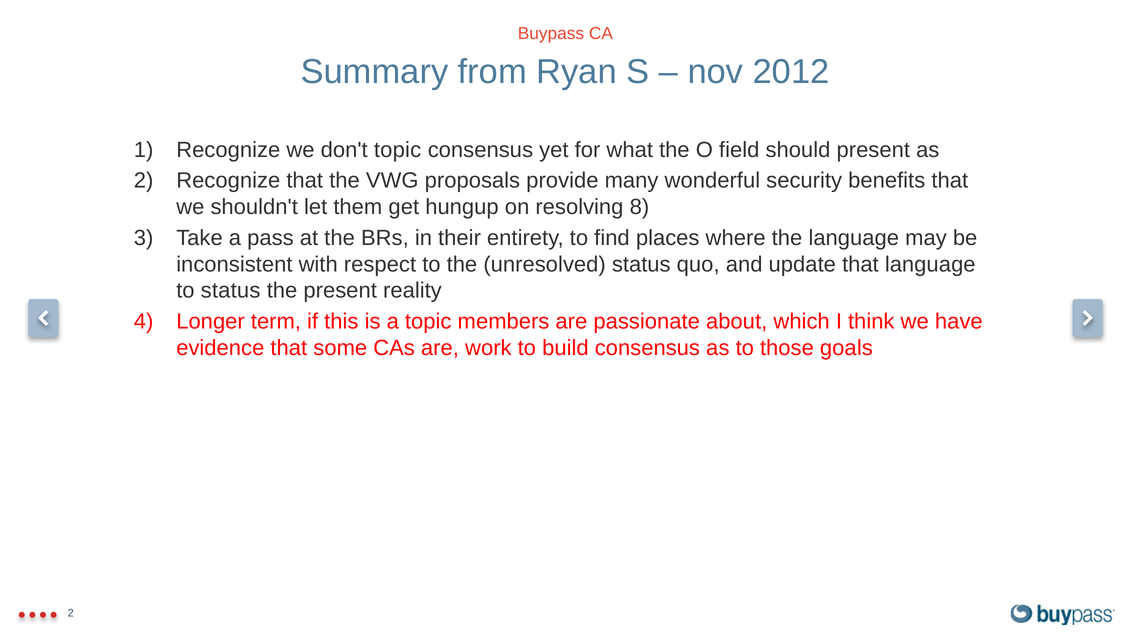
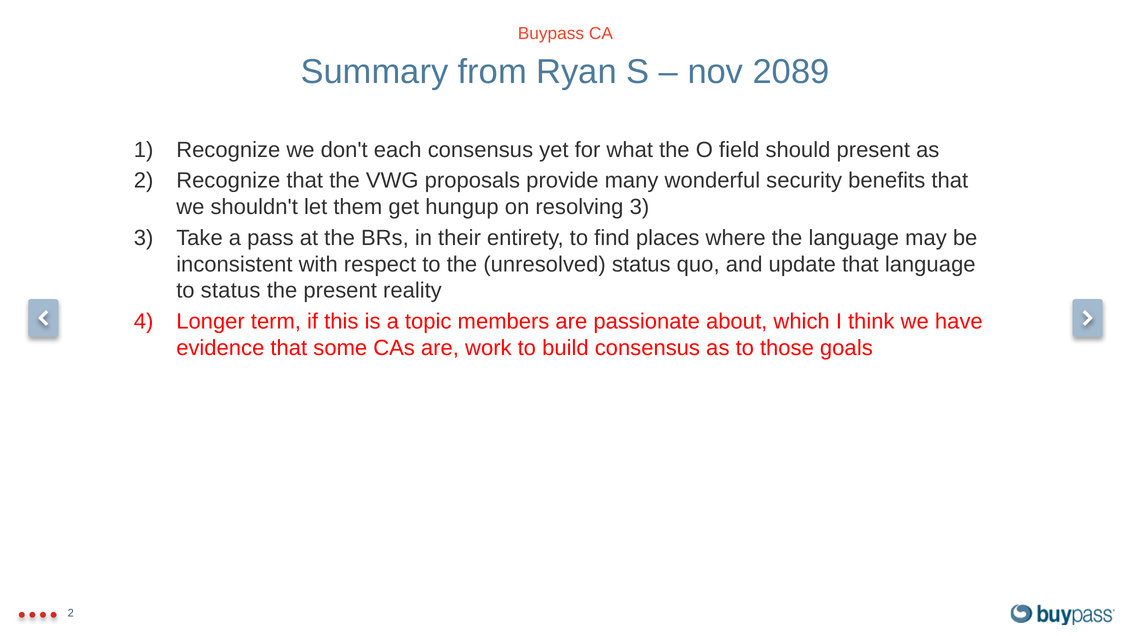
2012: 2012 -> 2089 (791, 72)
don't topic: topic -> each (398, 150)
resolving 8: 8 -> 3 (639, 207)
